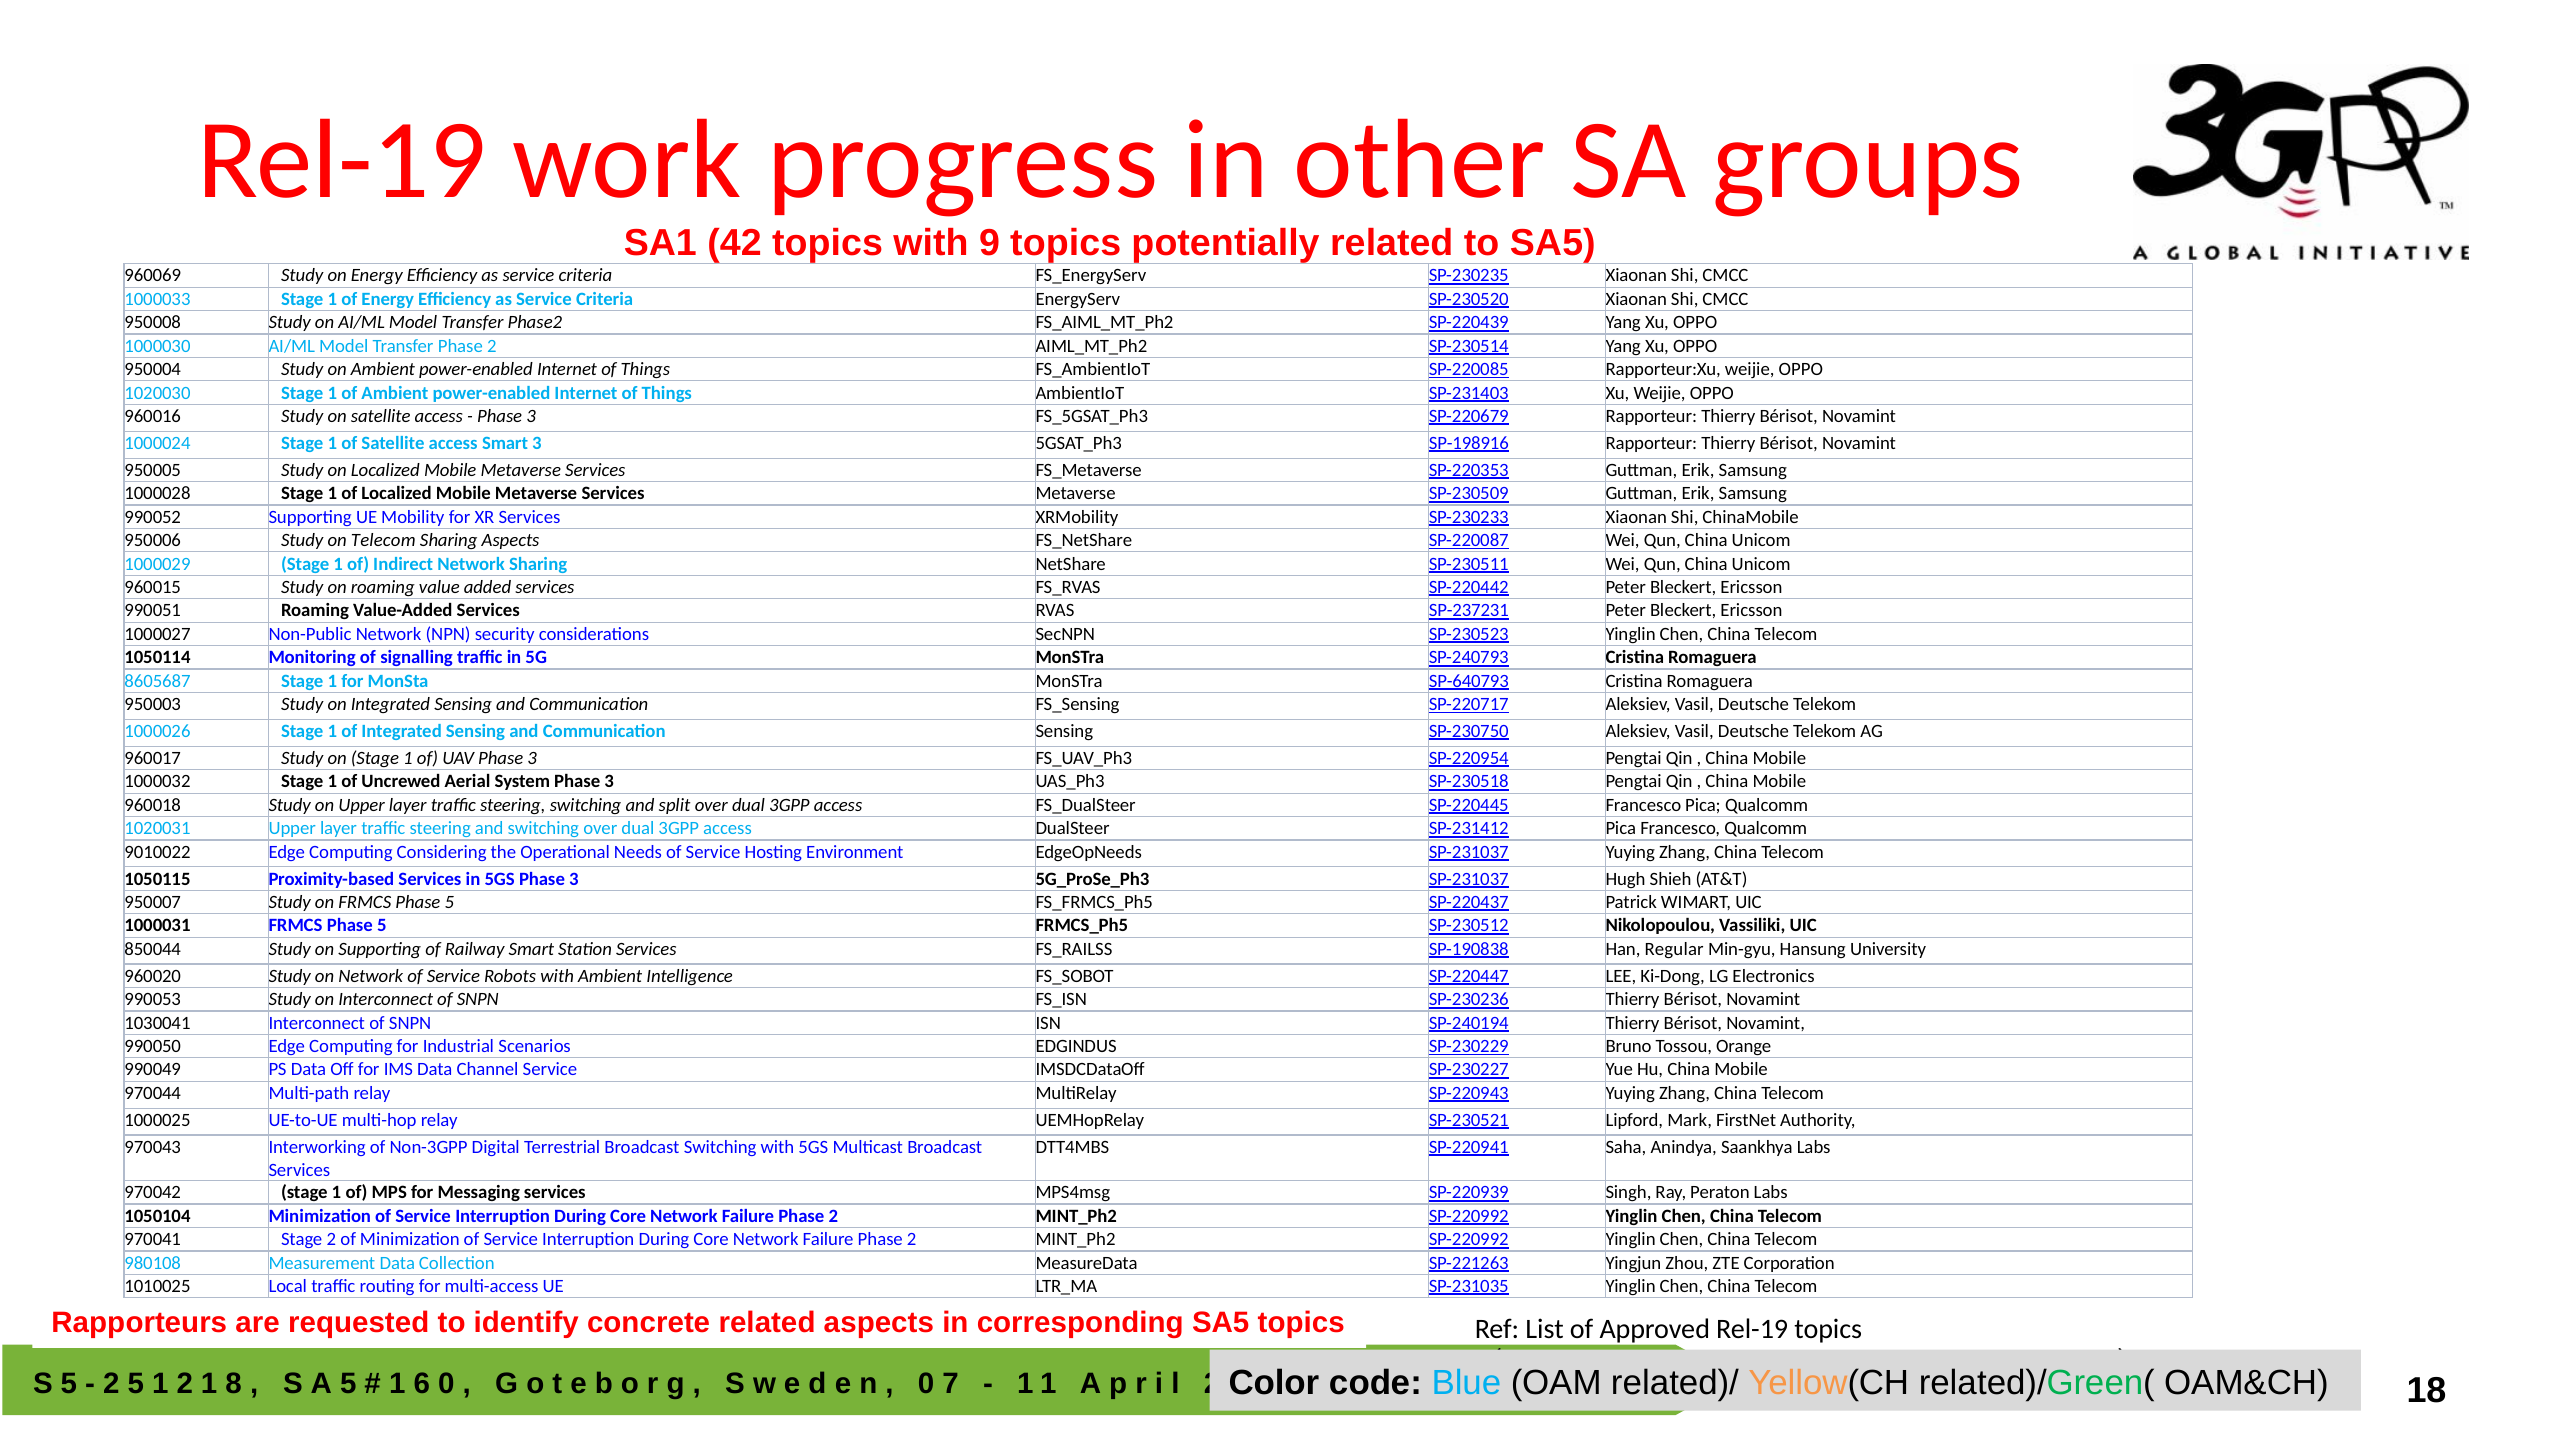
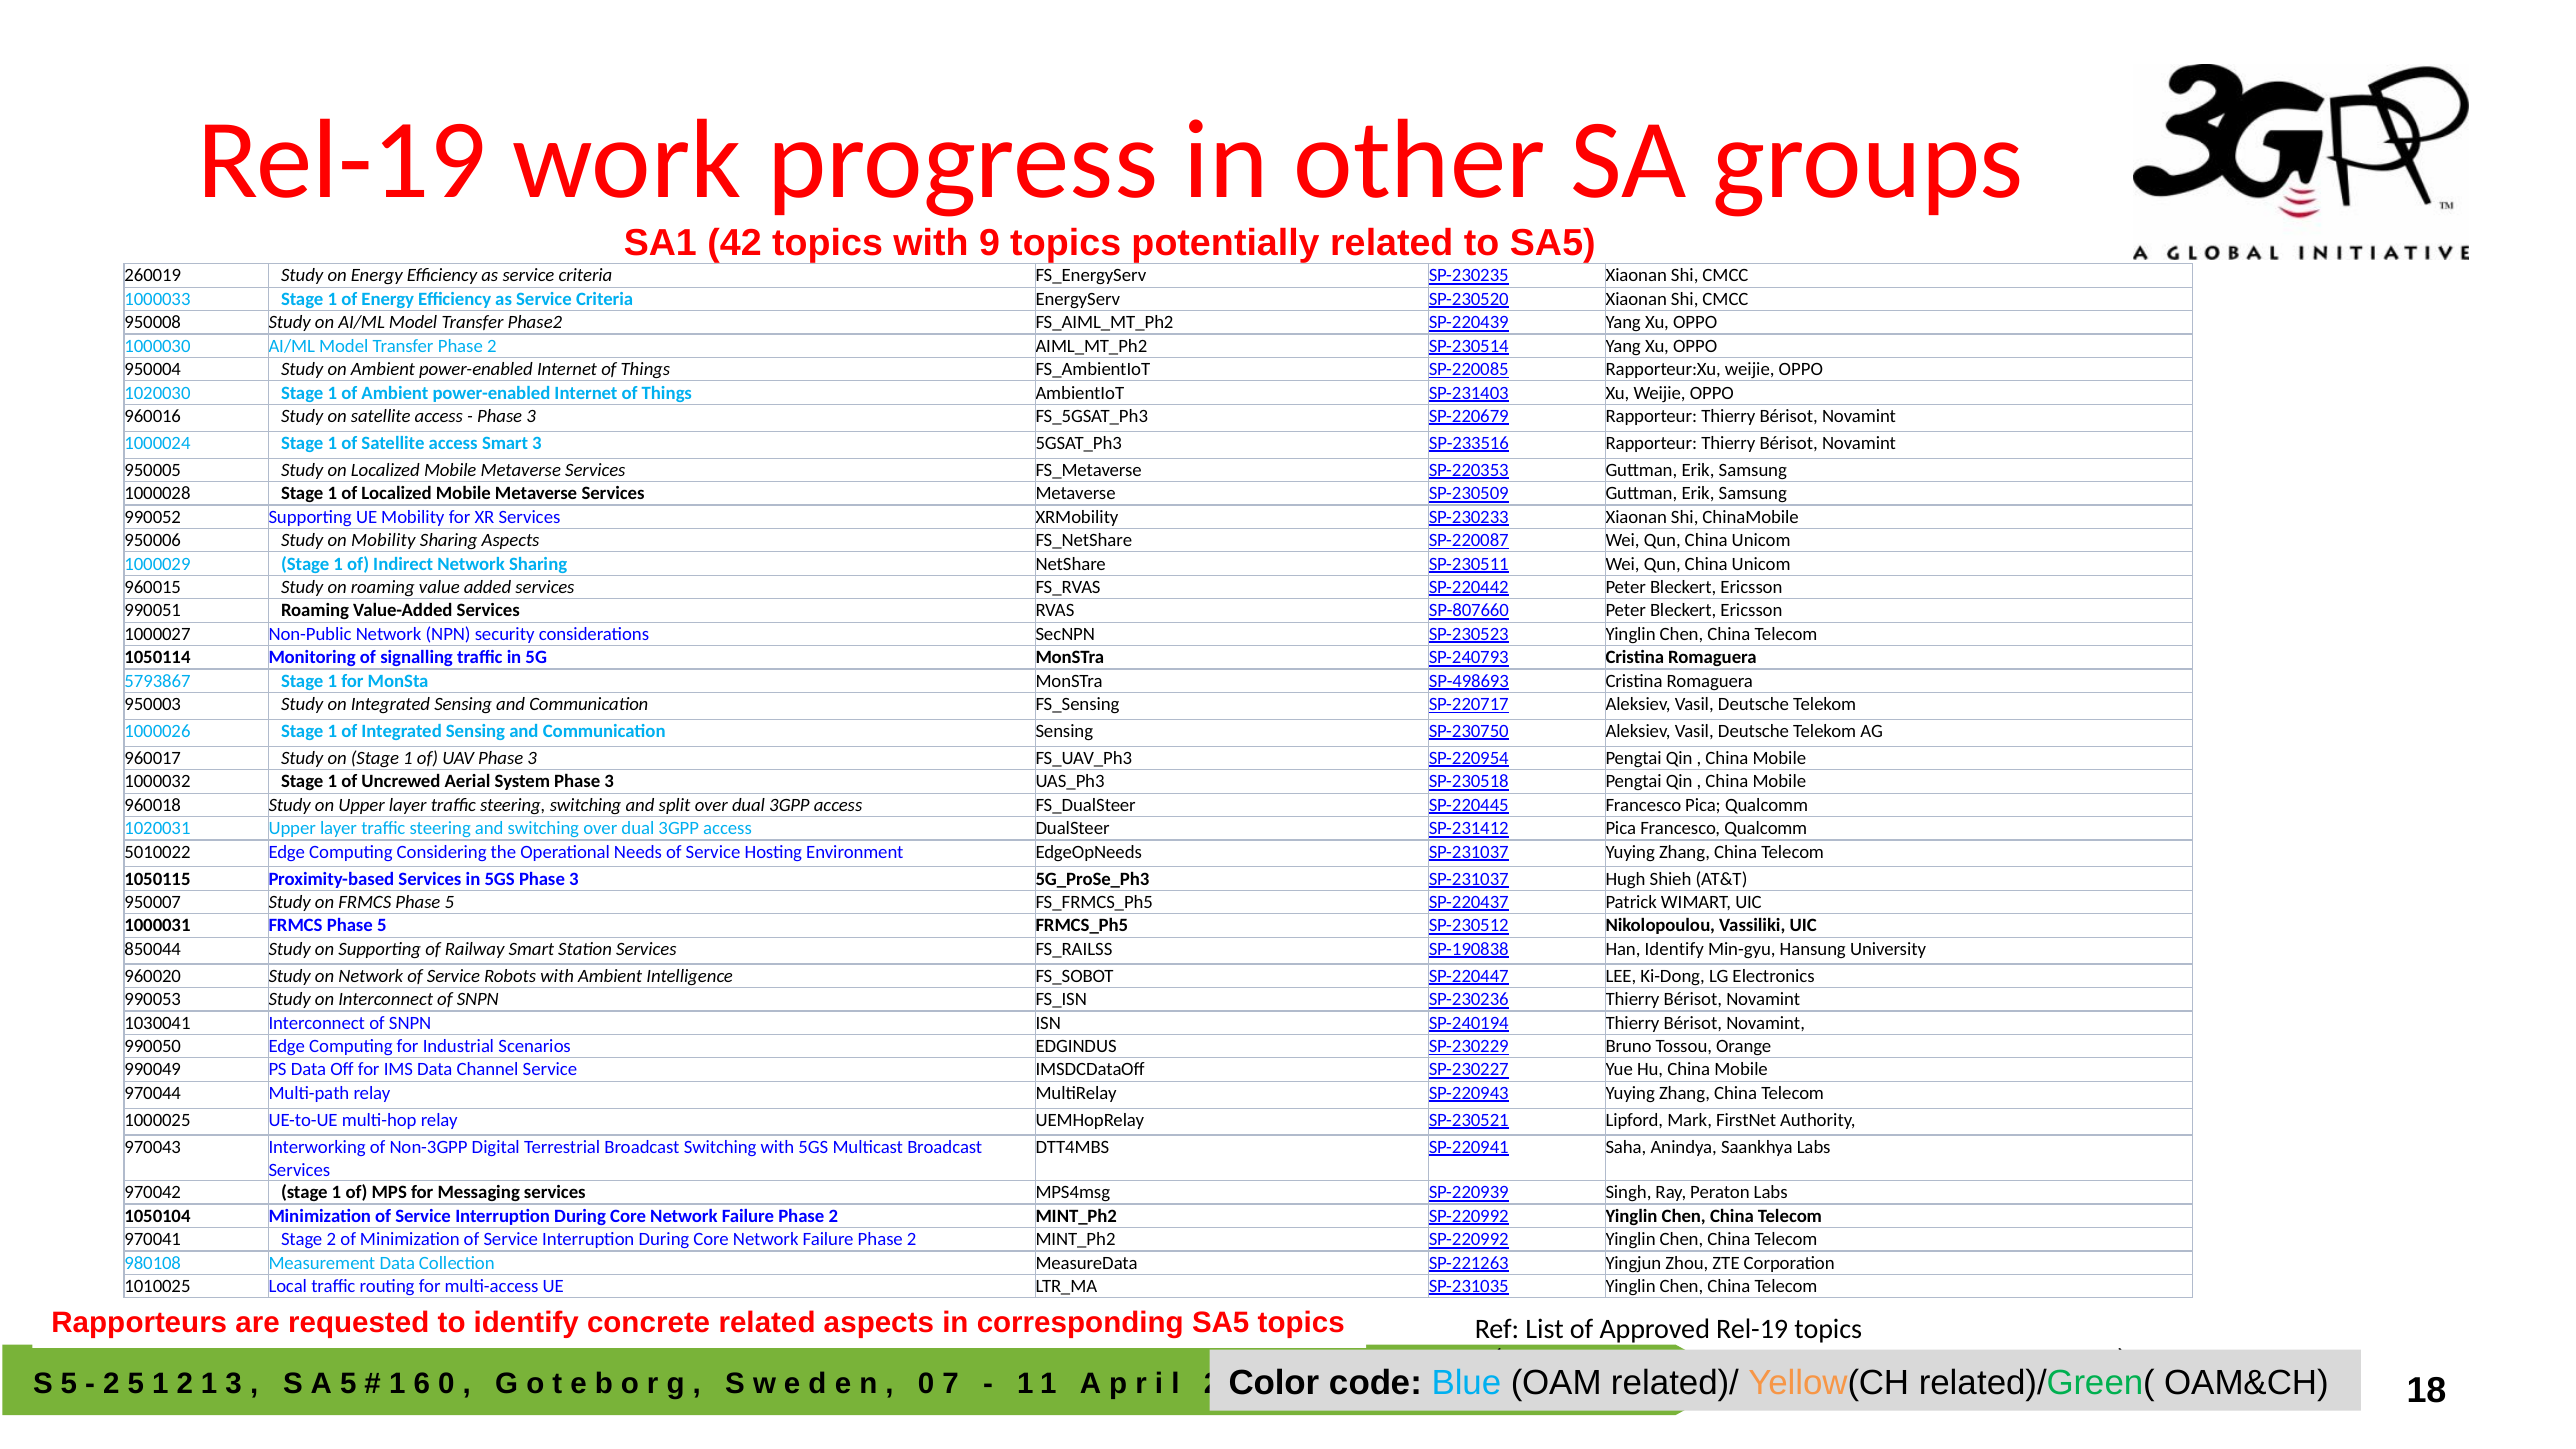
960069: 960069 -> 260019 (153, 276)
SP-198916: SP-198916 -> SP-233516 (1469, 443)
on Telecom: Telecom -> Mobility (383, 540)
SP-237231: SP-237231 -> SP-807660 (1469, 611)
8605687: 8605687 -> 5793867 (158, 681)
SP-640793: SP-640793 -> SP-498693 (1469, 681)
9010022: 9010022 -> 5010022 (158, 852)
Han Regular: Regular -> Identify (1674, 949)
1 8: 8 -> 3 (234, 1384)
